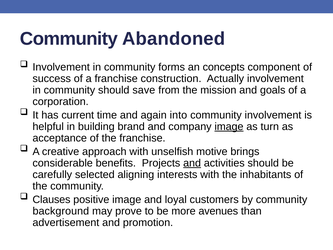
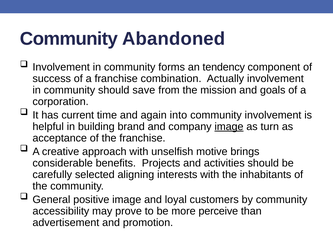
concepts: concepts -> tendency (224, 67)
construction: construction -> combination (171, 79)
and underline: present -> none (192, 163)
Clauses: Clauses -> General (51, 199)
background: background -> accessibility (61, 211)
avenues: avenues -> perceive (218, 211)
